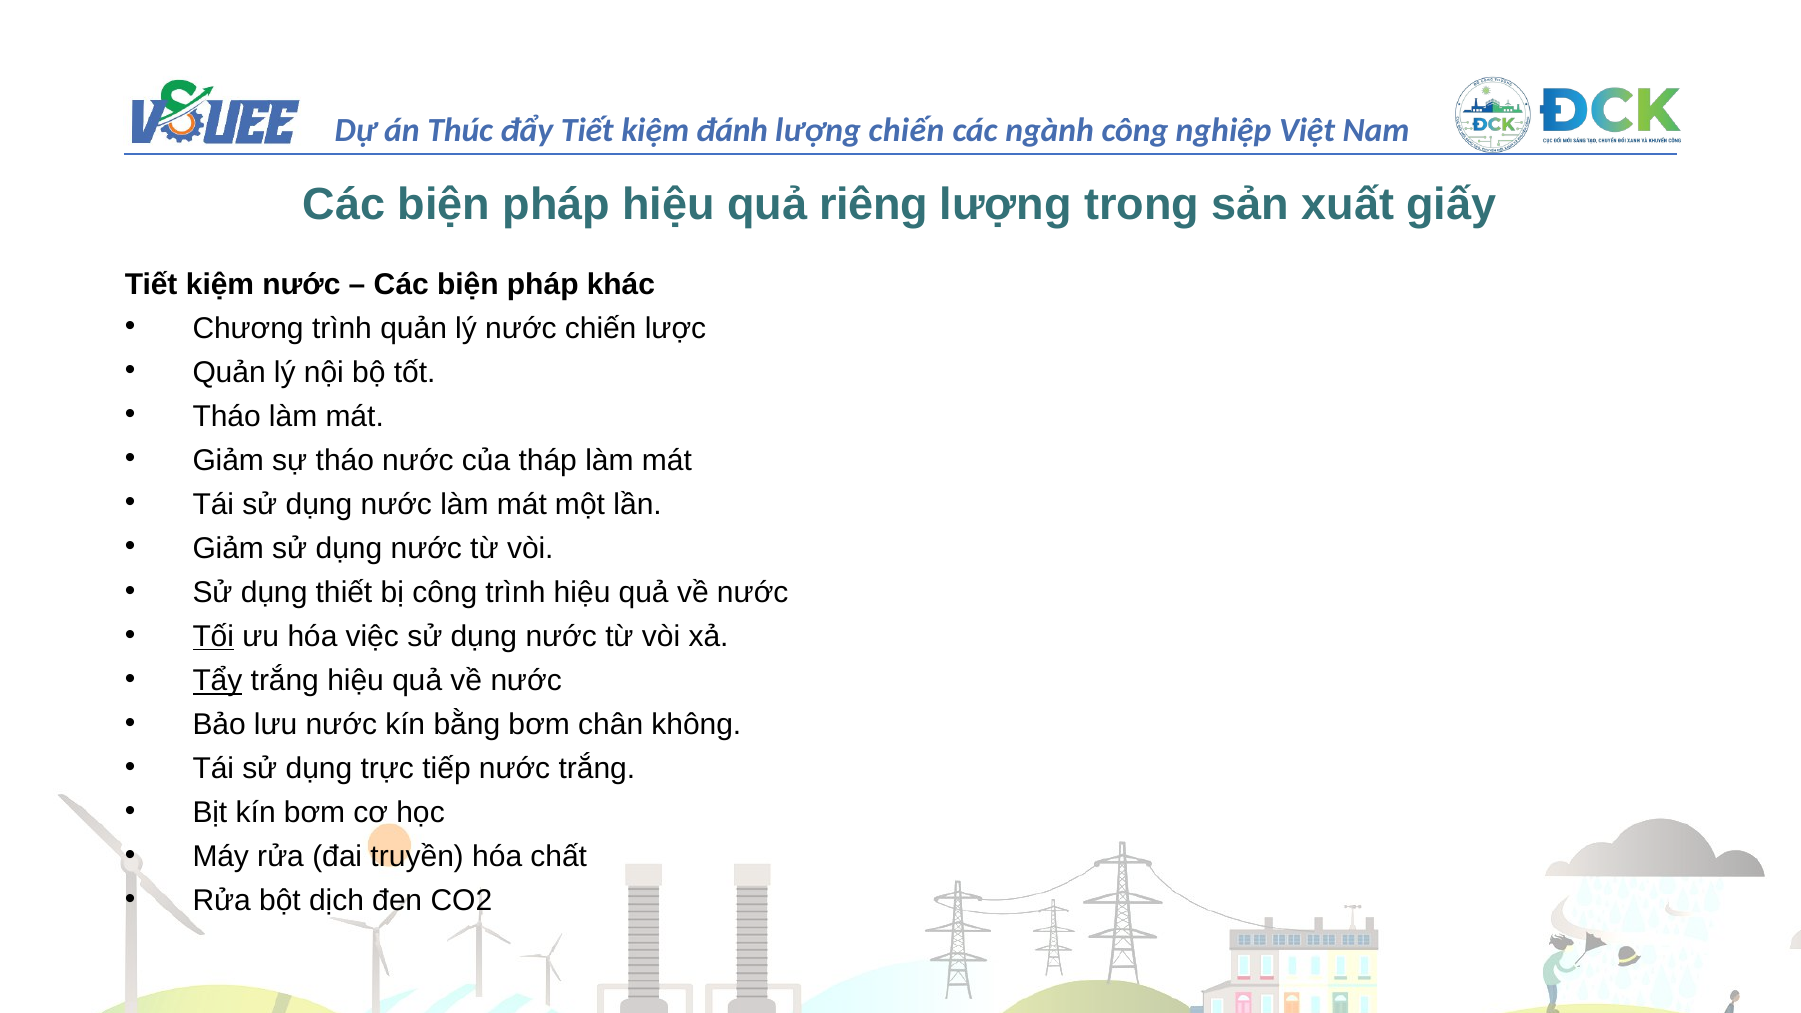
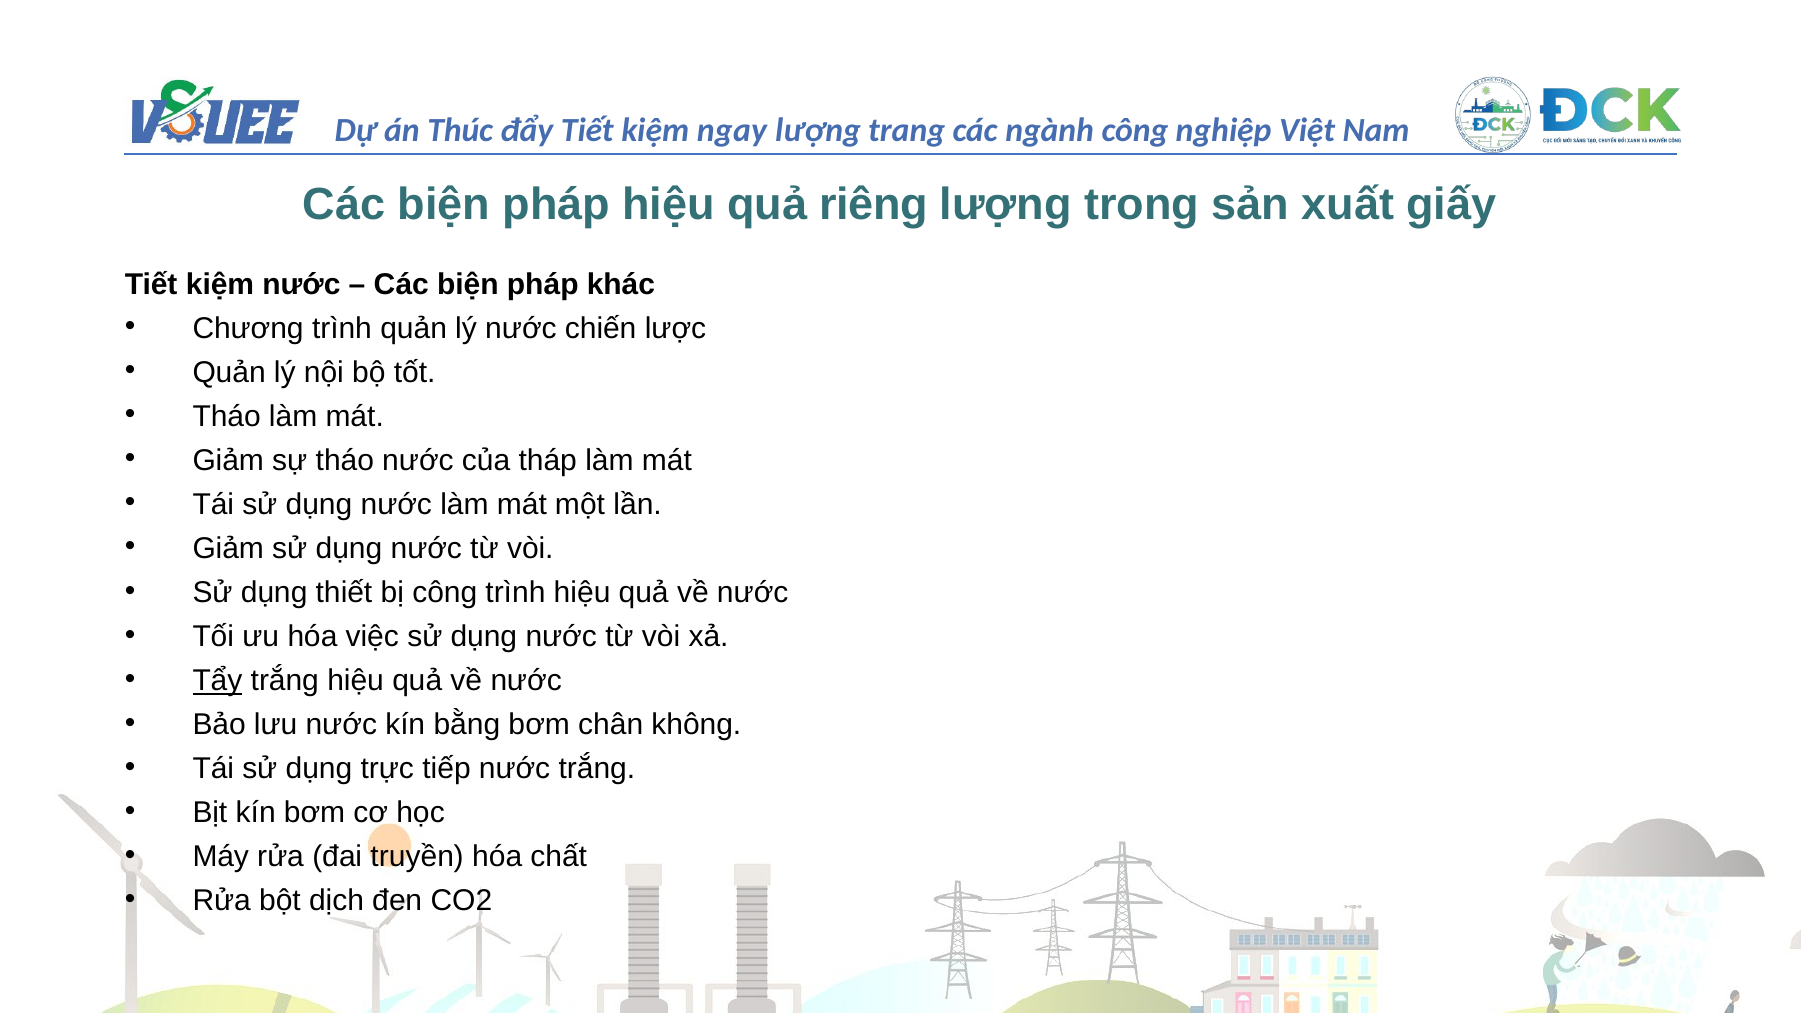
đánh: đánh -> ngay (732, 130)
lượng chiến: chiến -> trang (907, 130)
Tối underline: present -> none (213, 637)
